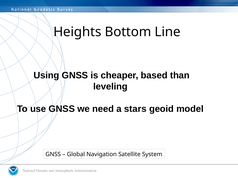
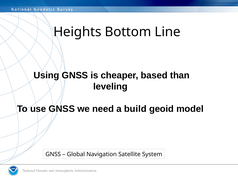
stars: stars -> build (135, 109)
